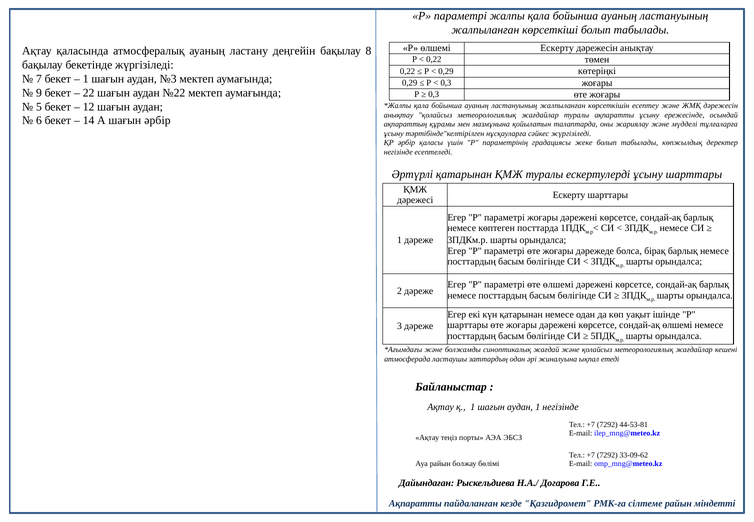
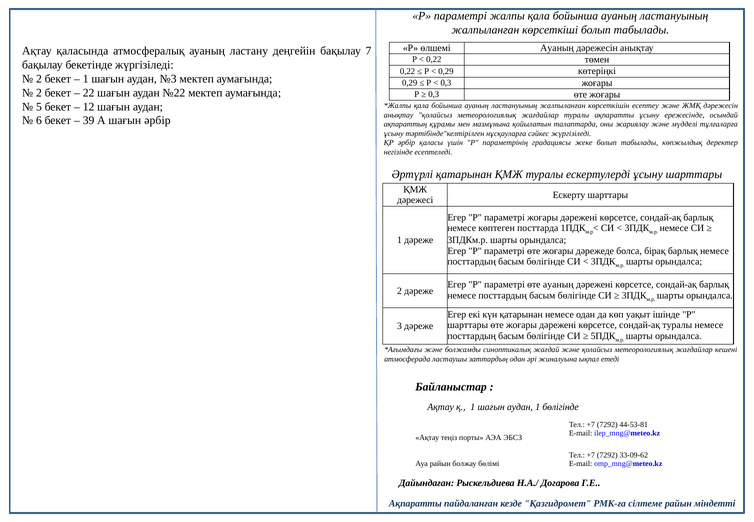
өлшемі Ескерту: Ескерту -> Ауаның (557, 48)
8: 8 -> 7 (368, 51)
7: 7 -> 2 (39, 79)
9: 9 -> 2 (39, 93)
14: 14 -> 39 (89, 121)
өте өлшемі: өлшемі -> ауаның (558, 285)
сондай-ақ өлшемі: өлшемі -> туралы (677, 325)
1 негізінде: негізінде -> бөлігінде (561, 407)
